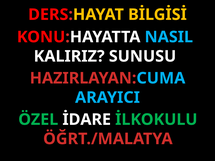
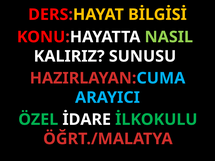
NASIL colour: light blue -> light green (169, 37)
